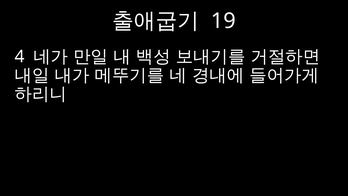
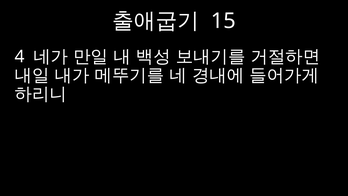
19: 19 -> 15 (223, 21)
